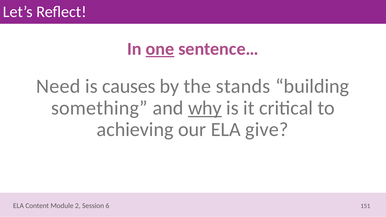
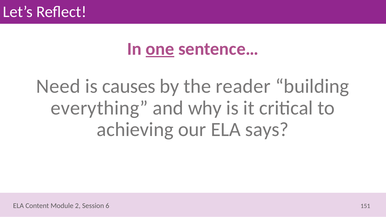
stands: stands -> reader (243, 86)
something: something -> everything (99, 108)
why underline: present -> none (205, 108)
give: give -> says (267, 130)
